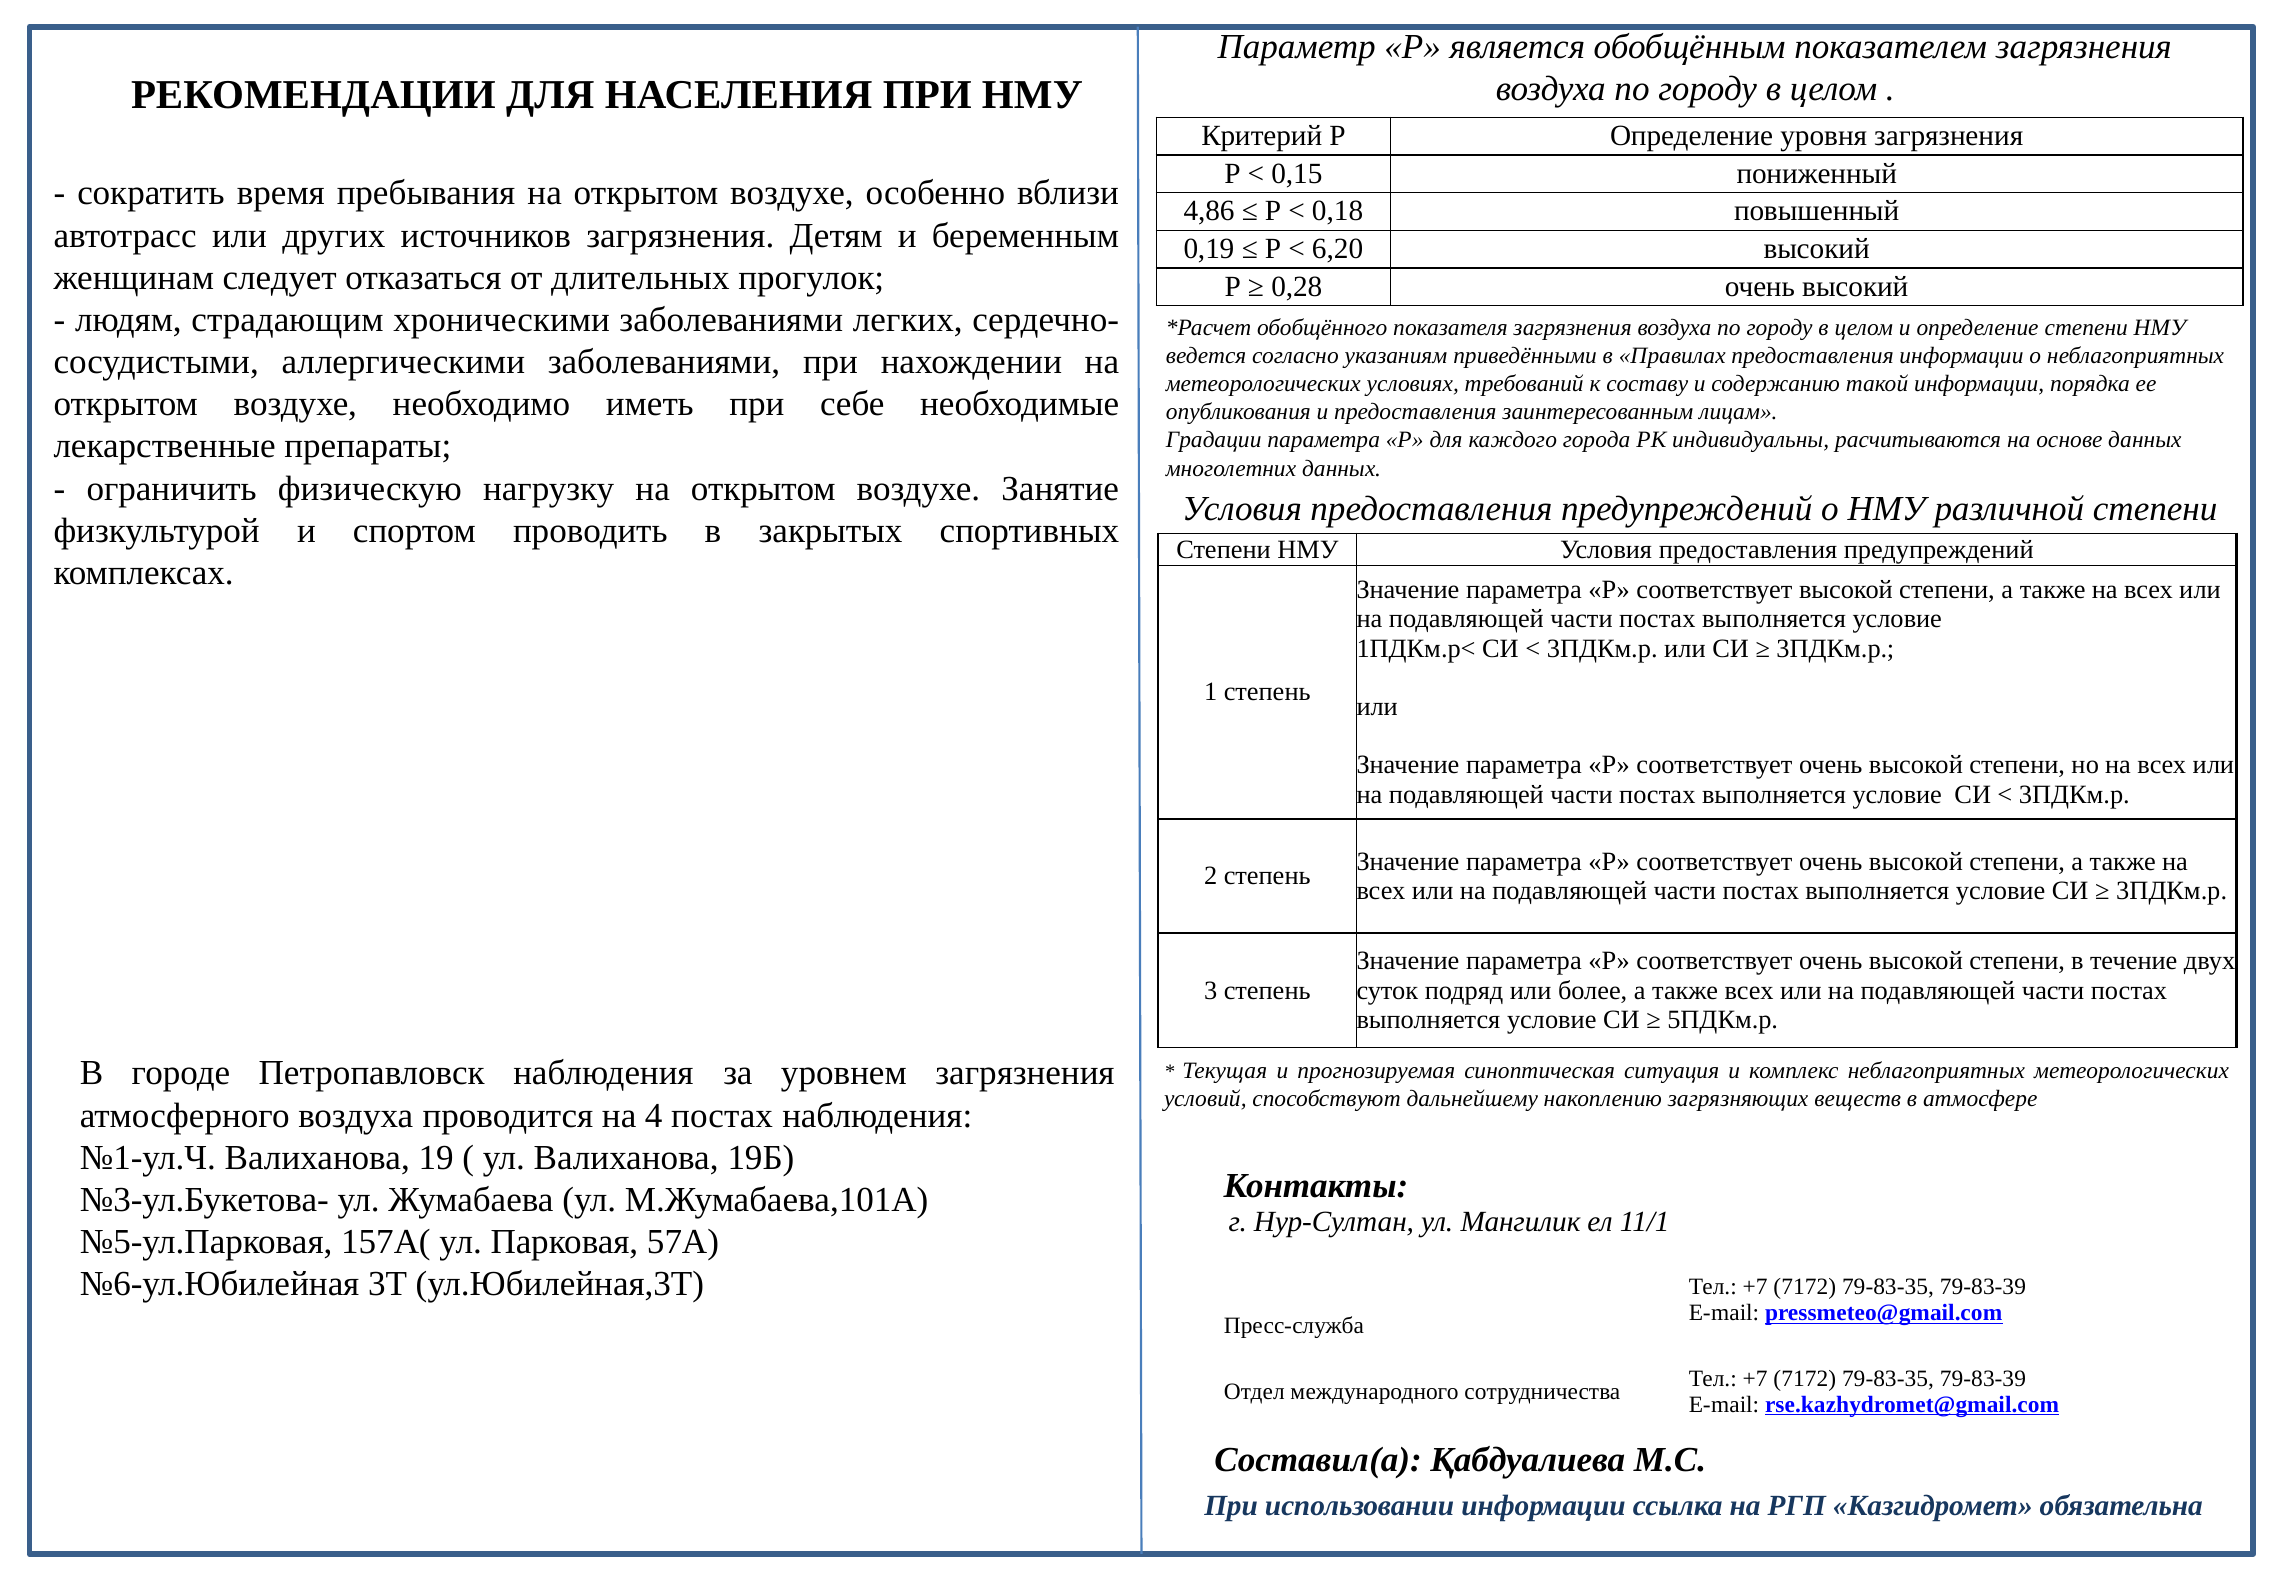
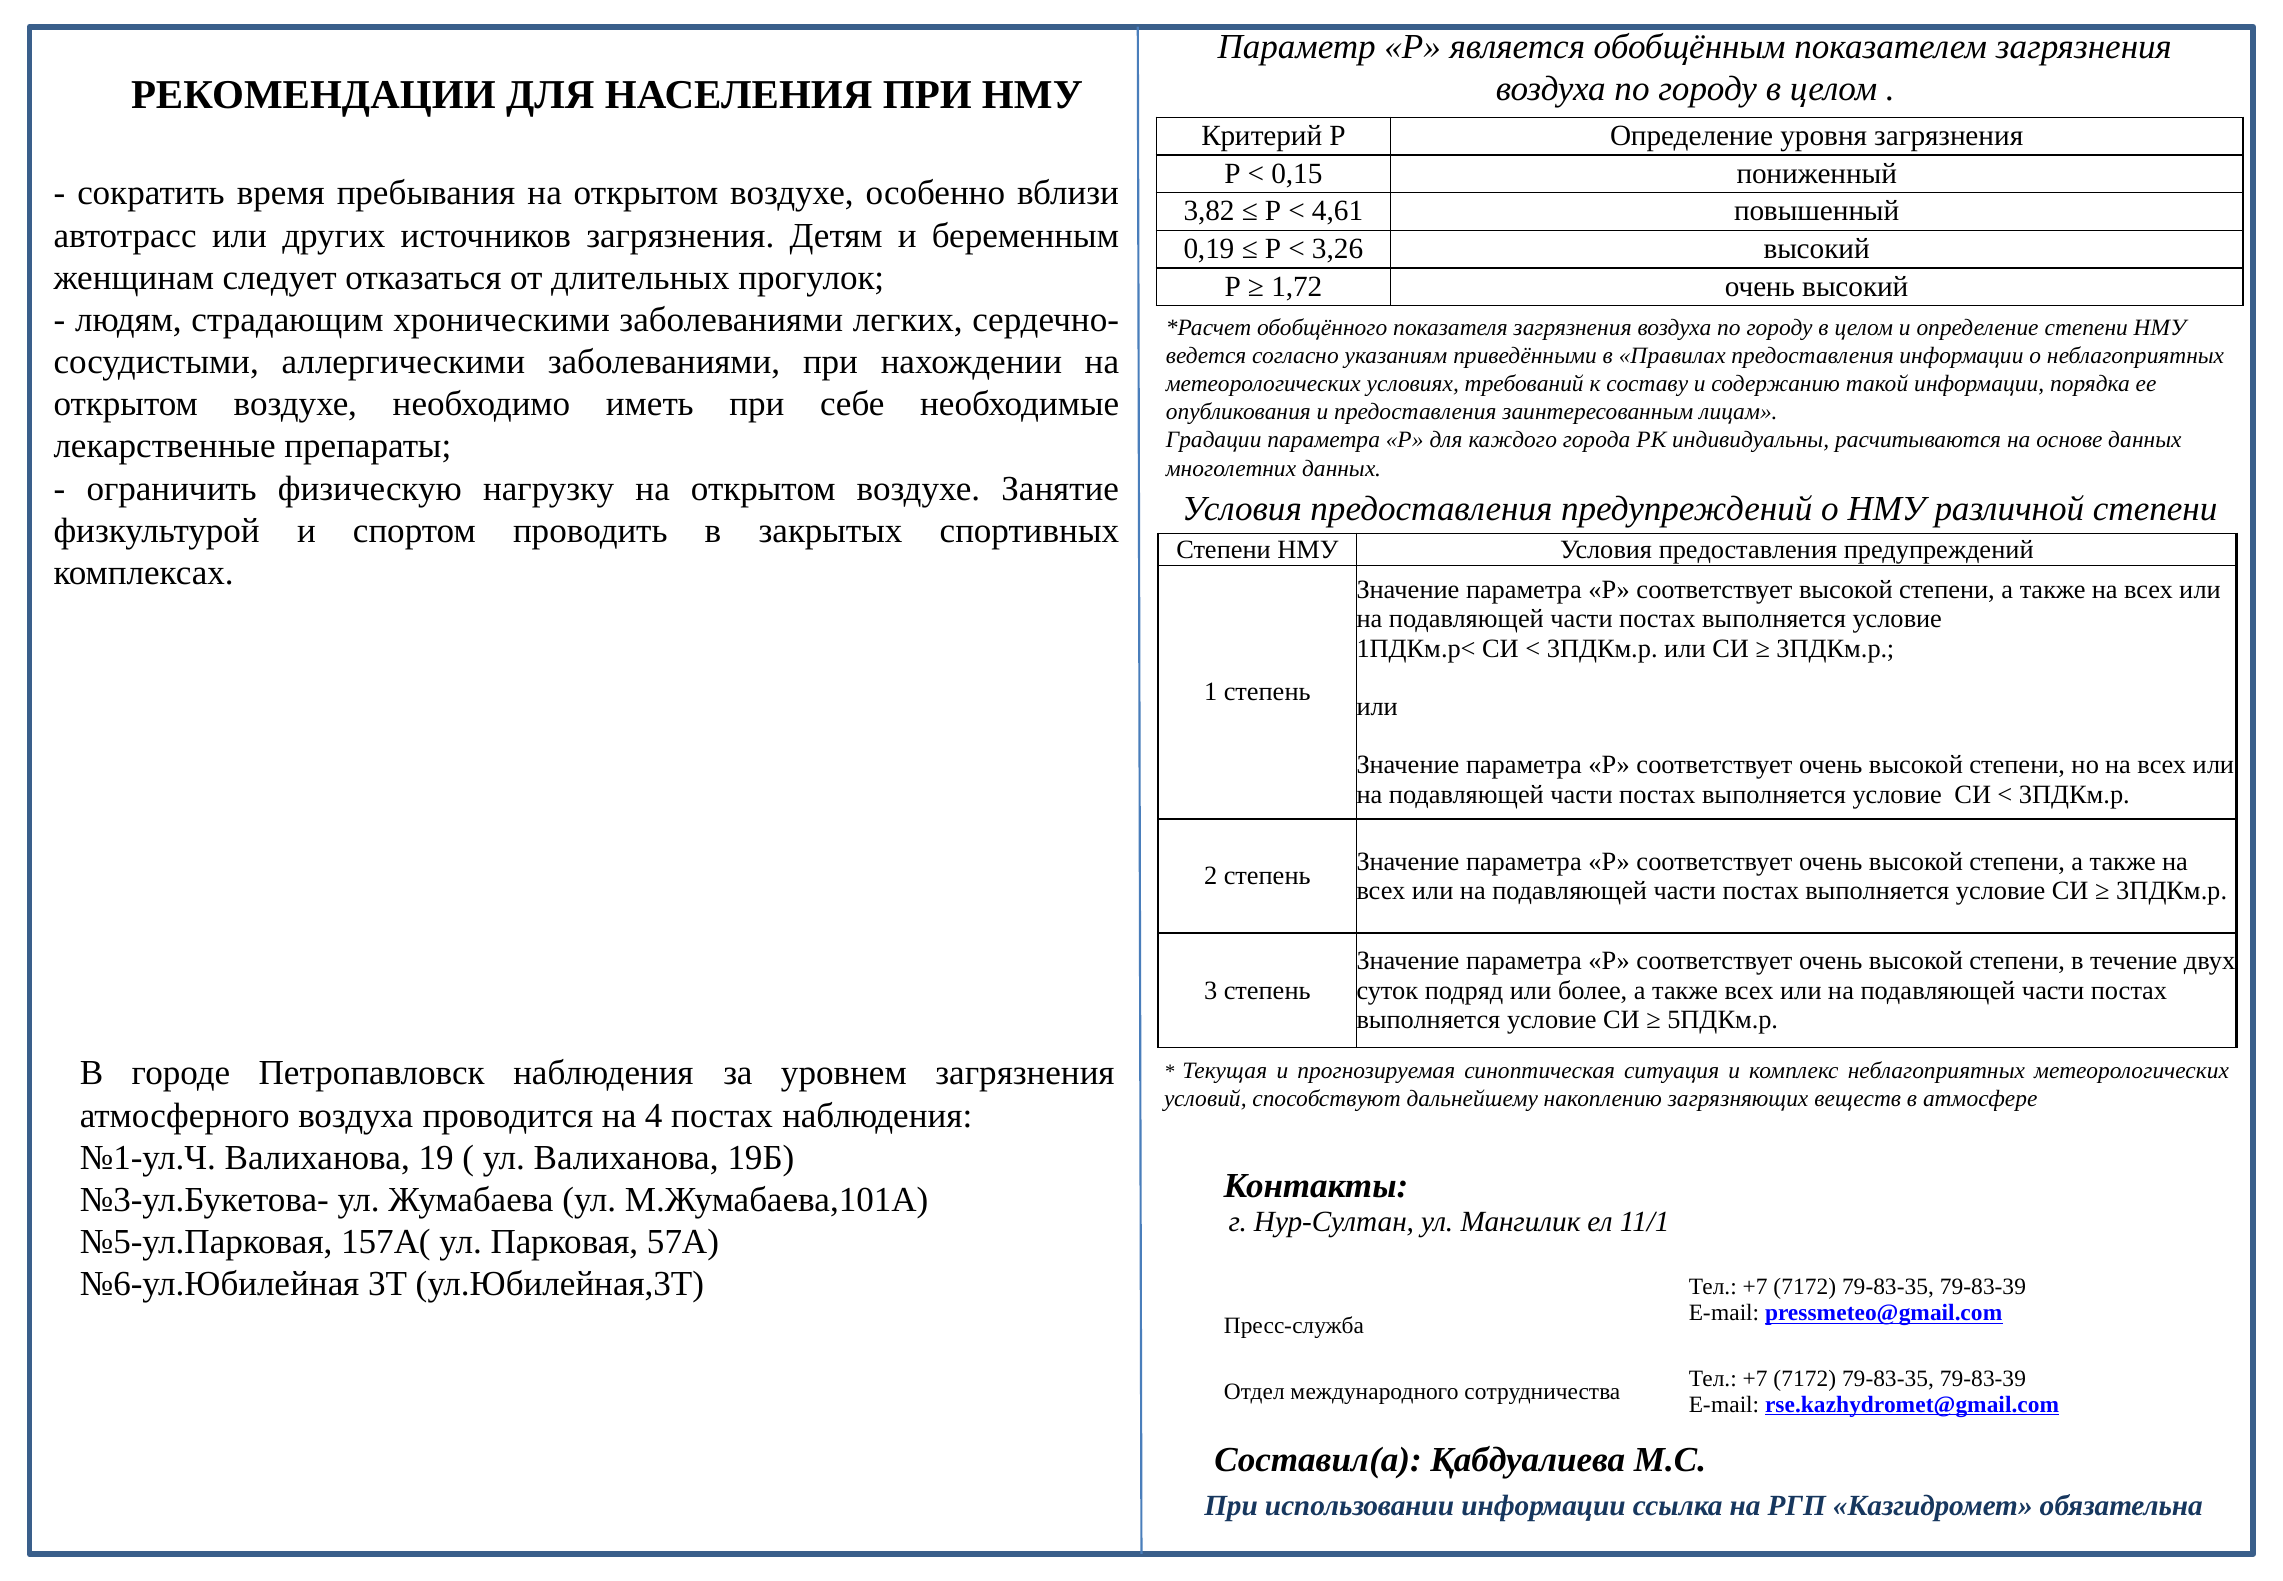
4,86: 4,86 -> 3,82 (1209, 211)
0,18: 0,18 -> 4,61 (1338, 211)
6,20: 6,20 -> 3,26 (1338, 249)
0,28: 0,28 -> 1,72 (1297, 286)
